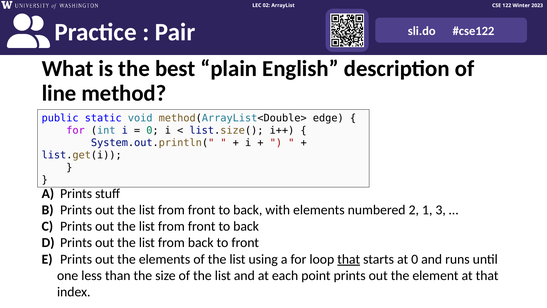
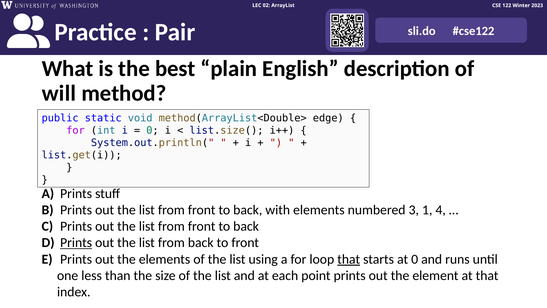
line: line -> will (59, 93)
2: 2 -> 3 (414, 210)
3: 3 -> 4 (441, 210)
Prints underline: none -> present (76, 243)
